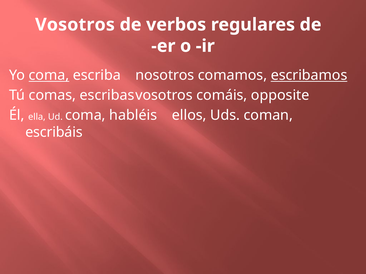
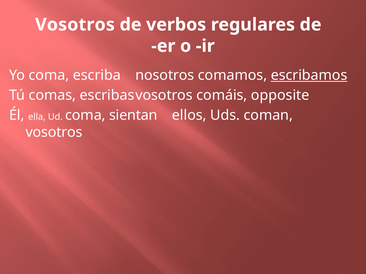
coma underline: present -> none (49, 75)
habléis: habléis -> sientan (133, 115)
escribáis: escribáis -> vosotros (54, 132)
